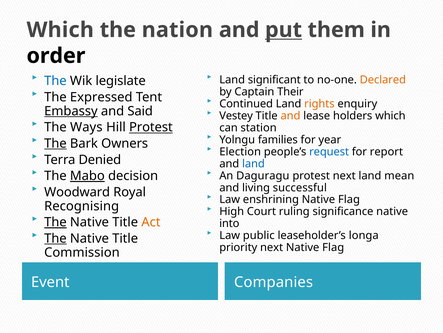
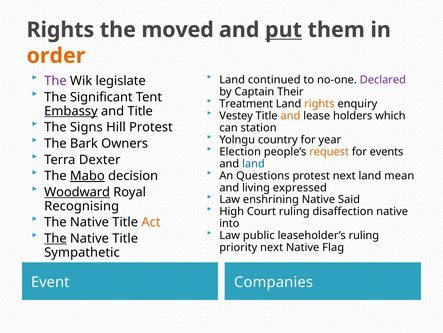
Which: Which -> Rights (60, 30)
nation: nation -> moved (178, 30)
order colour: black -> orange (56, 56)
significant: significant -> continued (274, 80)
Declared colour: orange -> purple (383, 80)
The colour: blue -> purple (55, 81)
Expressed: Expressed -> Significant (101, 97)
Continued: Continued -> Treatment (246, 104)
and Said: Said -> Title (140, 111)
Ways: Ways -> Signs (86, 127)
Protest underline: present -> none (151, 127)
families: families -> country (278, 139)
The underline: present -> none (55, 143)
request colour: blue -> orange (329, 151)
report: report -> events (386, 151)
Denied: Denied -> Dexter (100, 159)
Daguragu: Daguragu -> Questions (263, 175)
successful: successful -> expressed (300, 187)
Woodward underline: none -> present (77, 192)
enshrining Native Flag: Flag -> Said (349, 199)
significance: significance -> disaffection (343, 211)
The underline: present -> none (55, 222)
leaseholder’s longa: longa -> ruling (364, 235)
Commission: Commission -> Sympathetic (82, 252)
